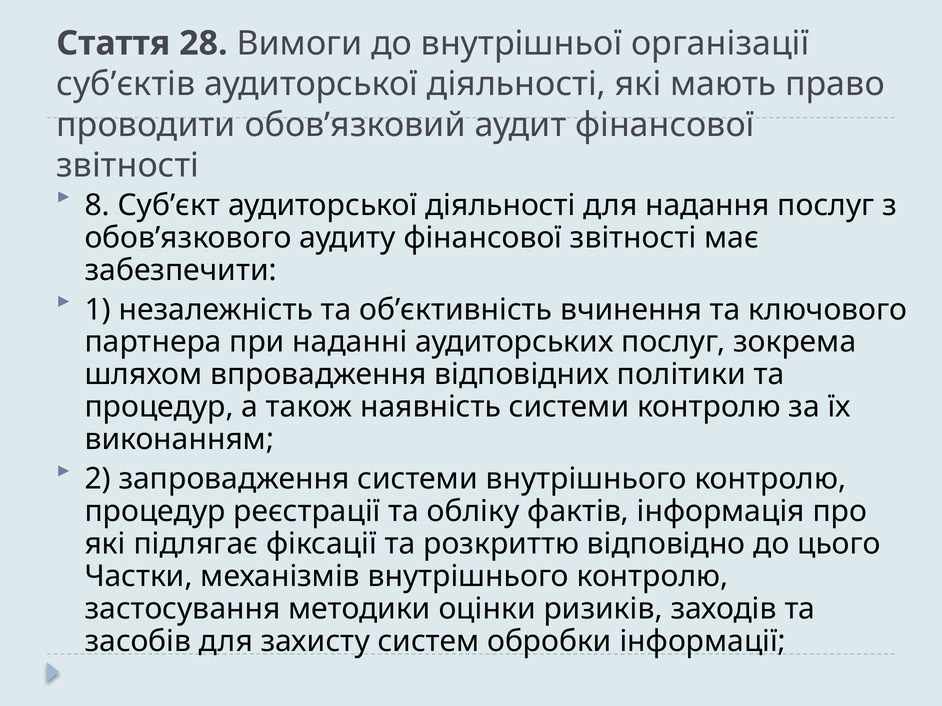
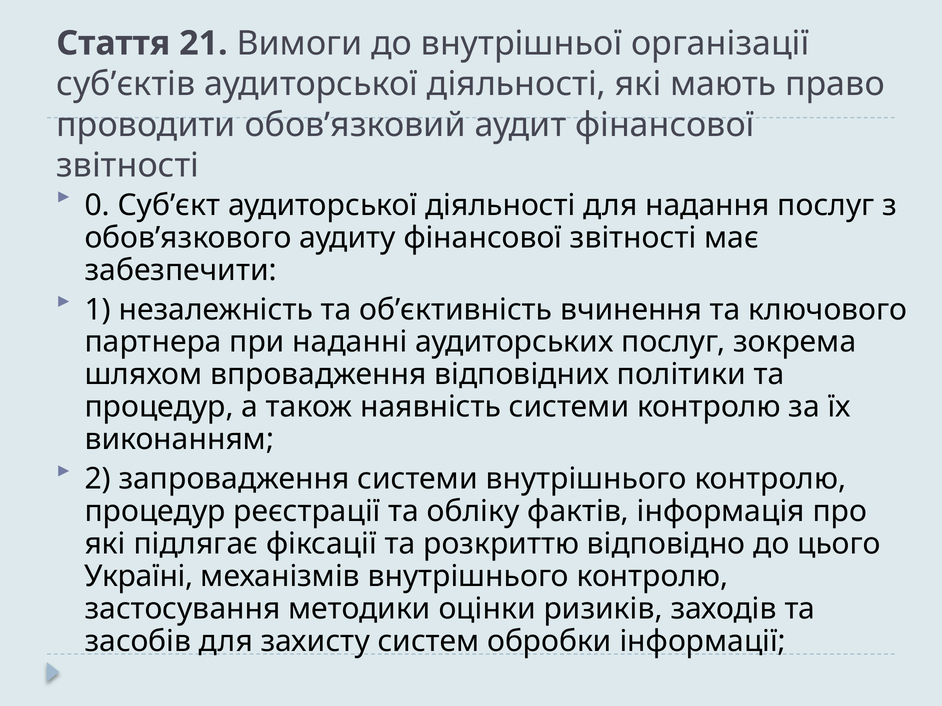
28: 28 -> 21 (203, 43)
8: 8 -> 0 (97, 205)
Частки: Частки -> Україні (139, 577)
